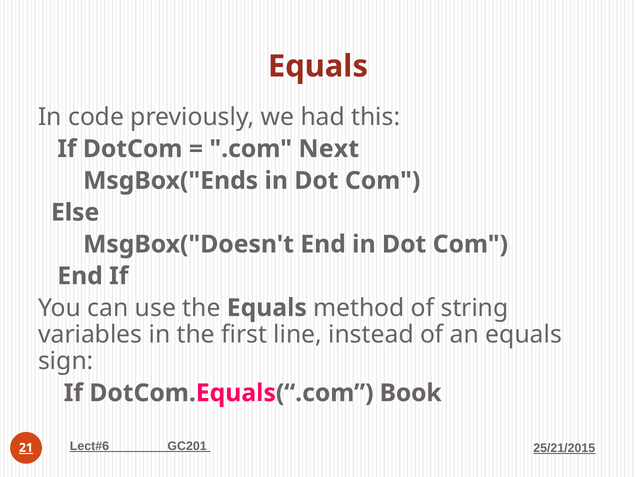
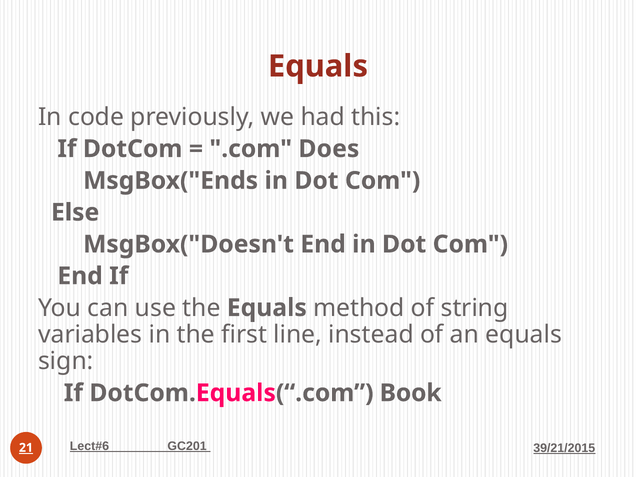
Next: Next -> Does (329, 149)
25/21/2015: 25/21/2015 -> 39/21/2015 (564, 448)
